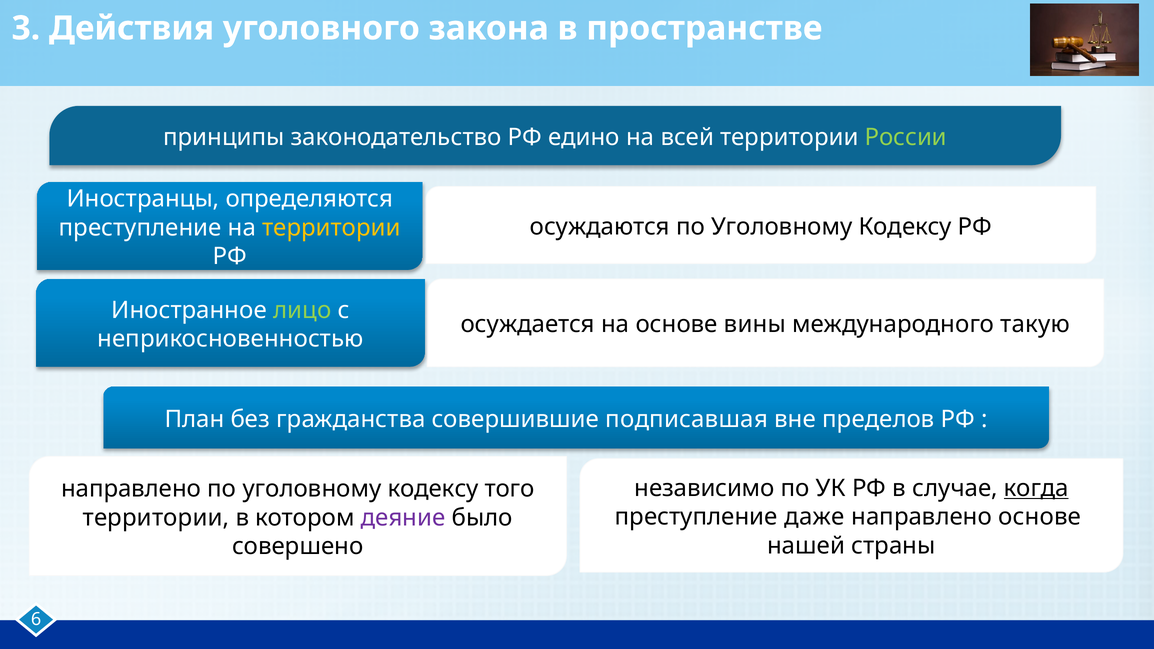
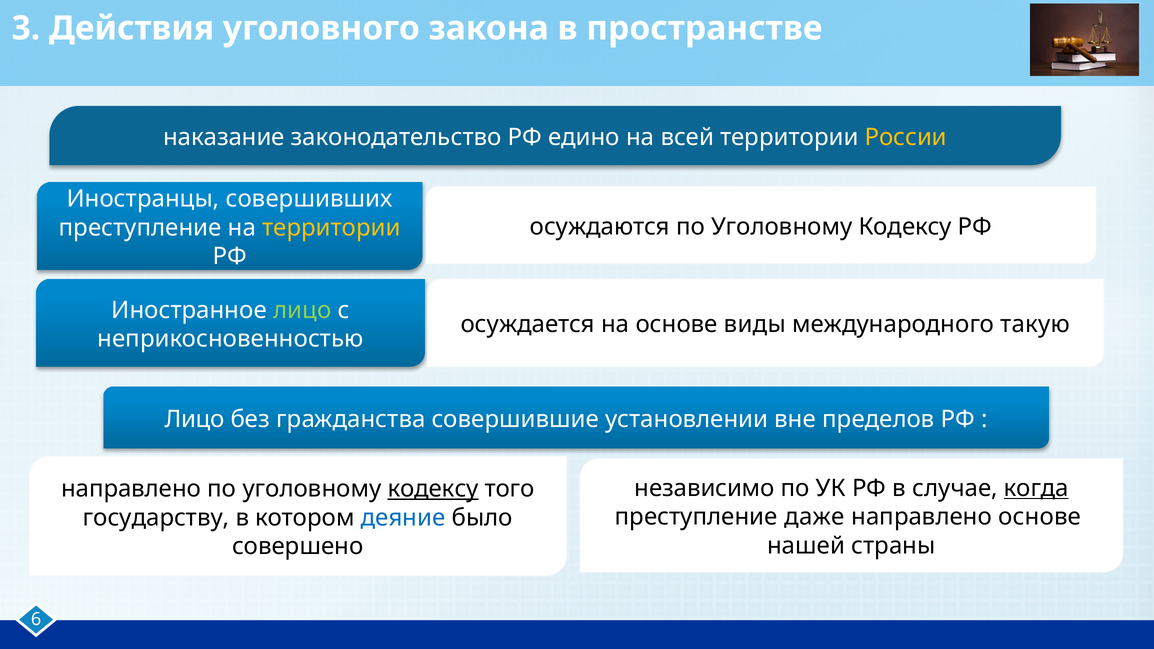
принципы: принципы -> наказание (224, 137)
России colour: light green -> yellow (906, 137)
определяются: определяются -> совершивших (309, 199)
вины: вины -> виды (755, 325)
План: План -> Лицо (195, 419)
подписавшая: подписавшая -> установлении (687, 419)
кодексу underline: none -> present (433, 489)
территории: территории -> государству (156, 518)
деяние colour: purple -> blue (403, 518)
